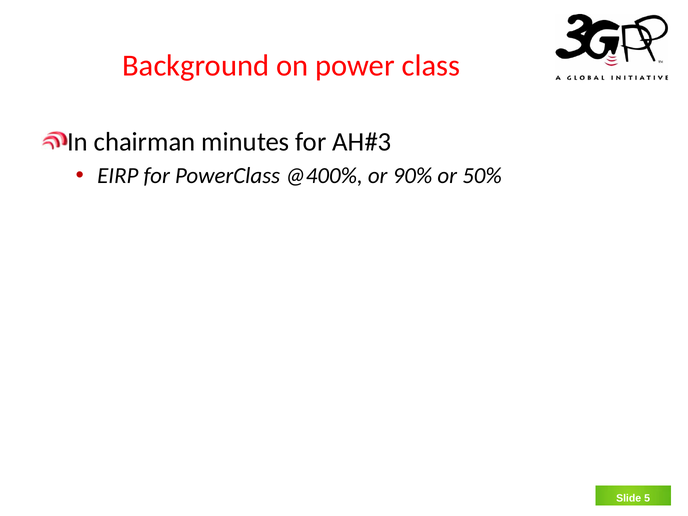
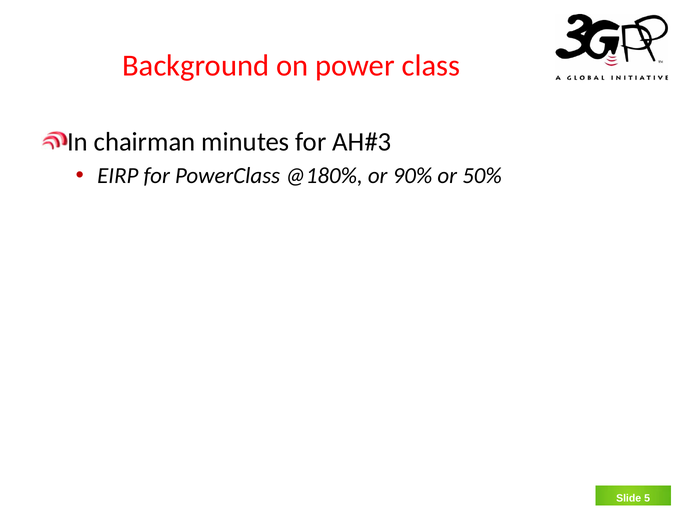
@400%: @400% -> @180% (324, 176)
